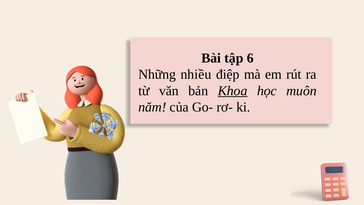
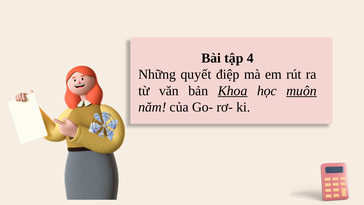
6: 6 -> 4 (250, 58)
nhiều: nhiều -> quyết (196, 74)
muôn underline: none -> present (301, 91)
